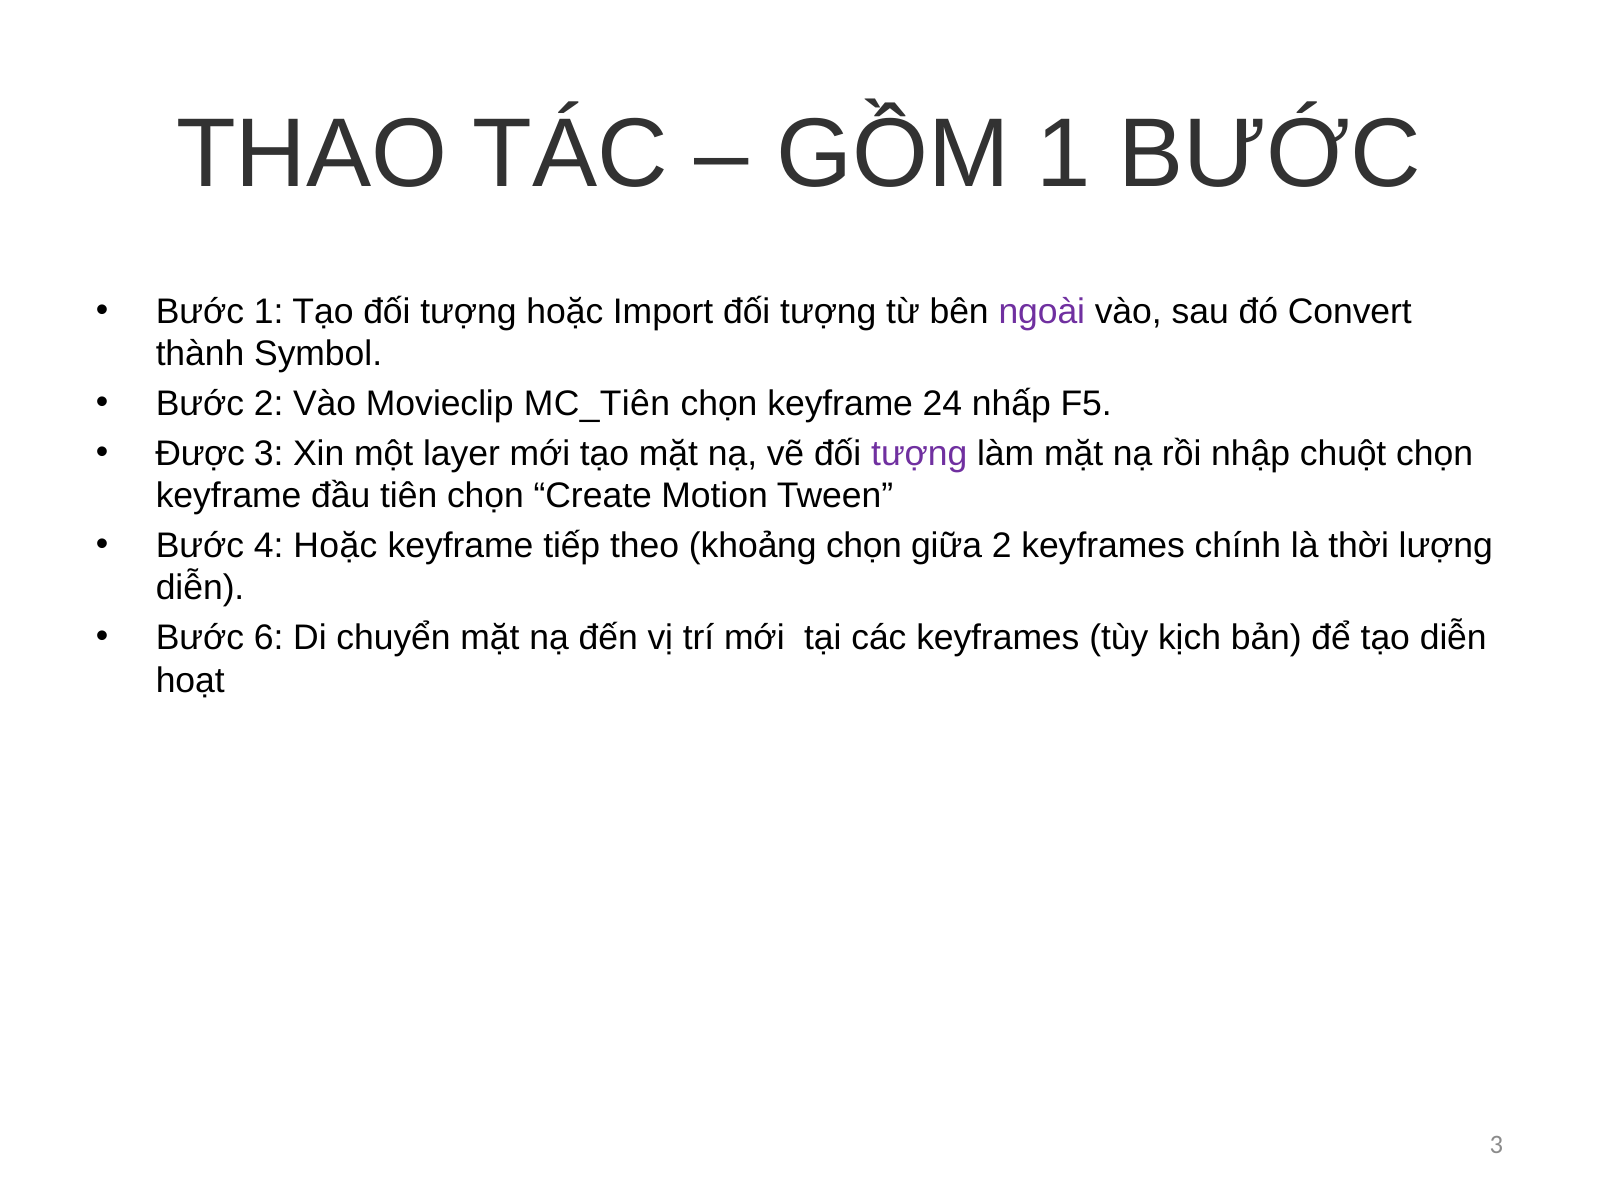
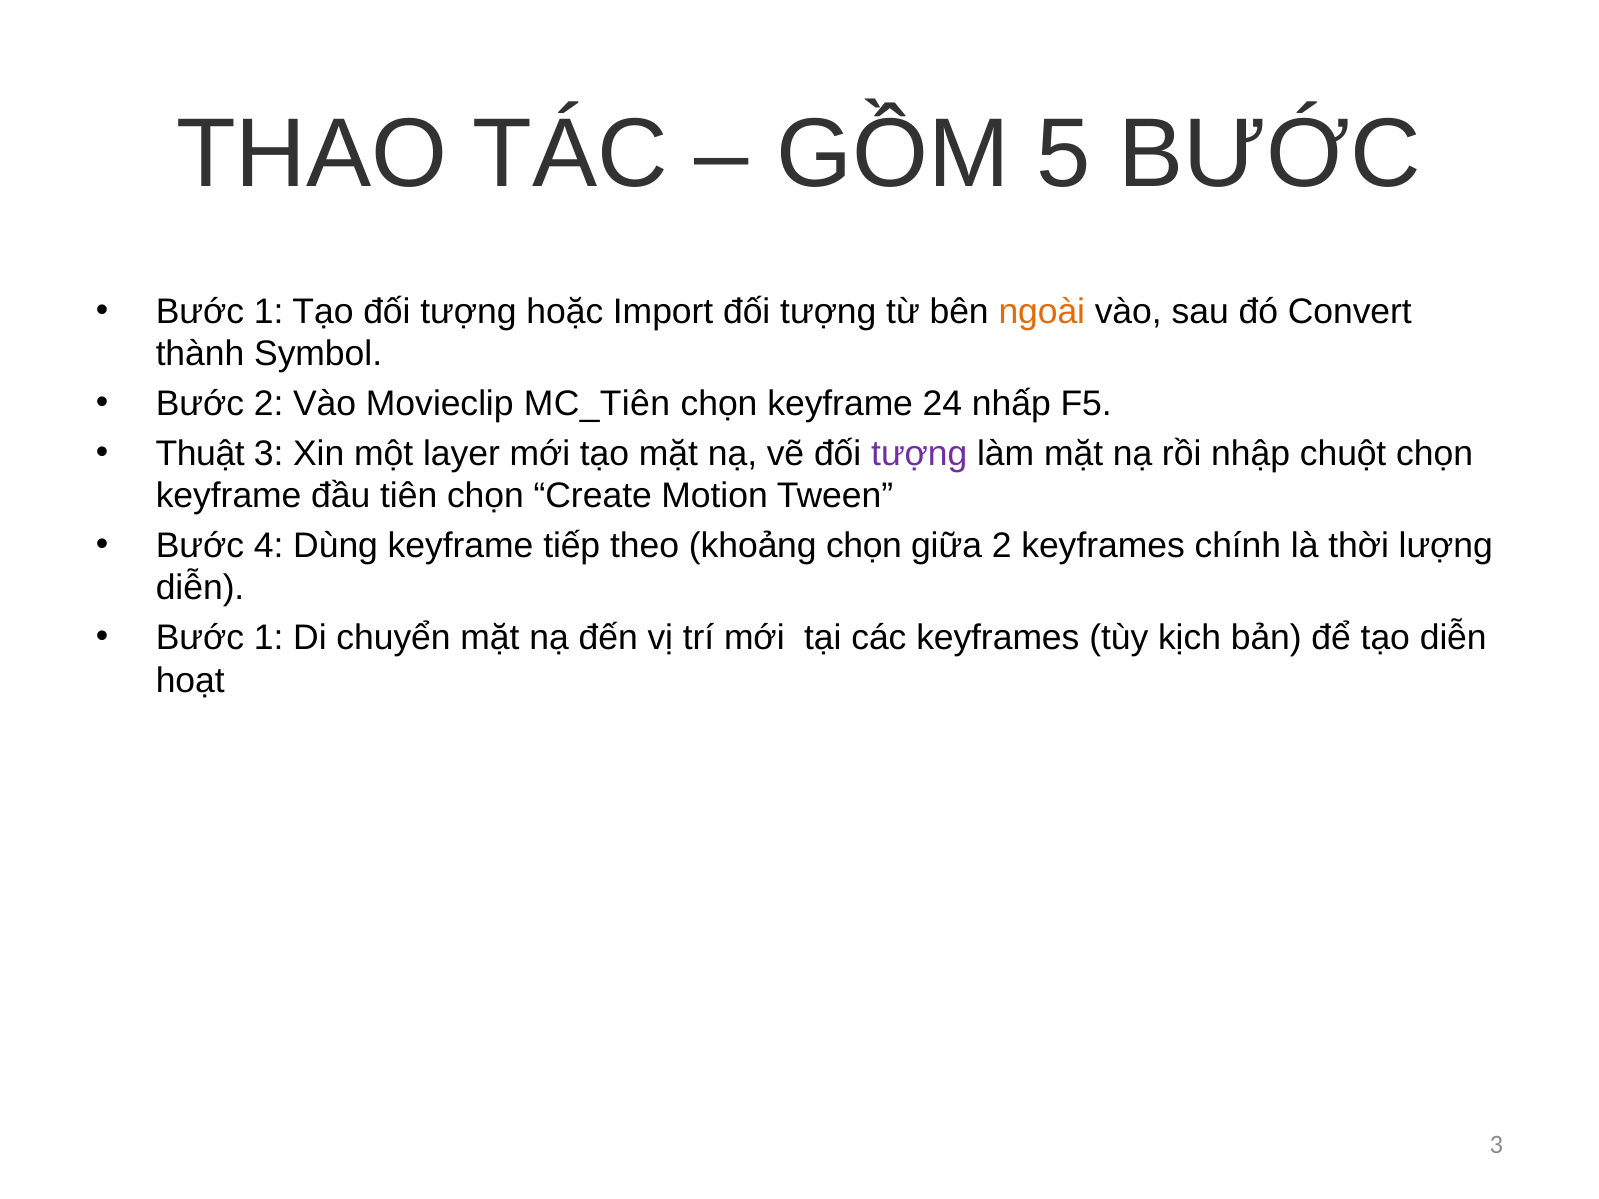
GỒM 1: 1 -> 5 (1064, 155)
ngoài colour: purple -> orange (1042, 312)
Được: Được -> Thuật (200, 453)
4 Hoặc: Hoặc -> Dùng (336, 546)
6: 6 -> 1 (269, 638)
